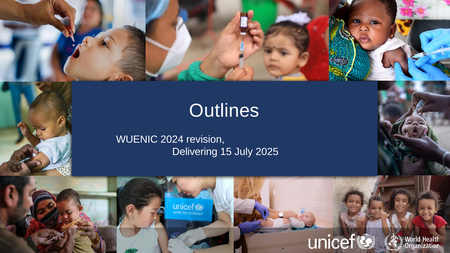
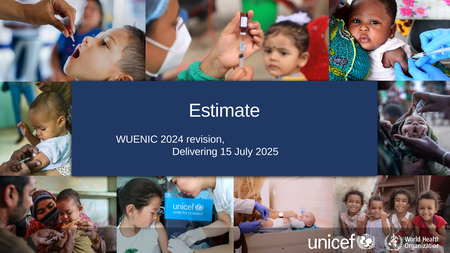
Outlines: Outlines -> Estimate (225, 111)
